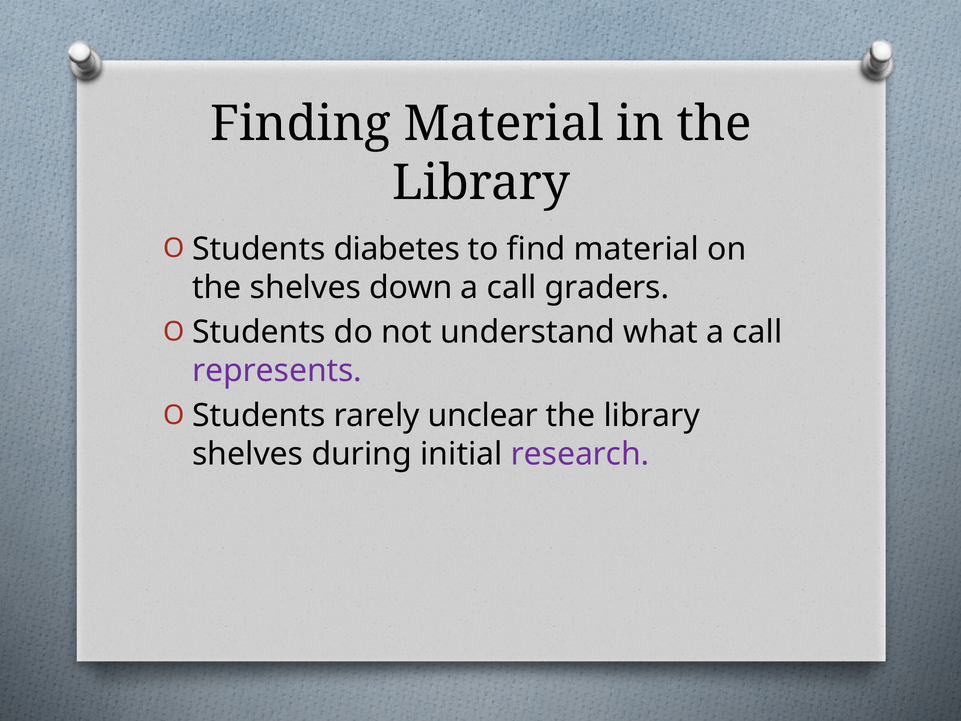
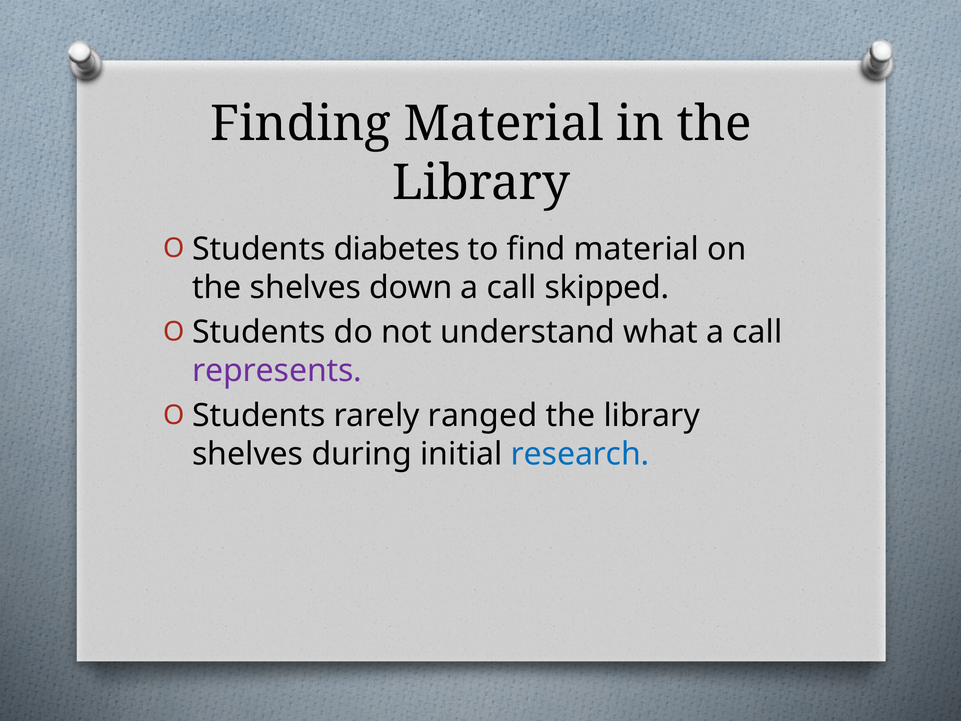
graders: graders -> skipped (607, 287)
unclear: unclear -> ranged (483, 416)
research colour: purple -> blue (580, 454)
